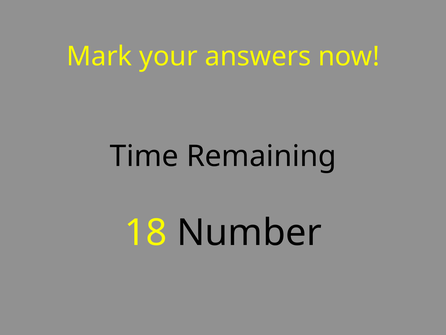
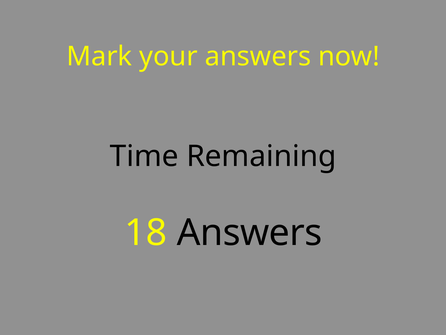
18 Number: Number -> Answers (250, 233)
